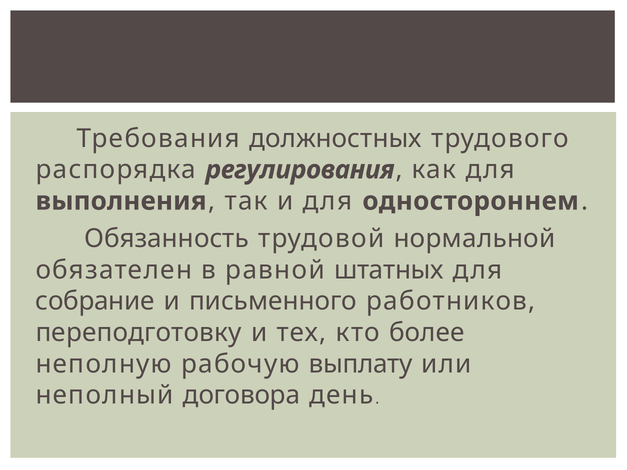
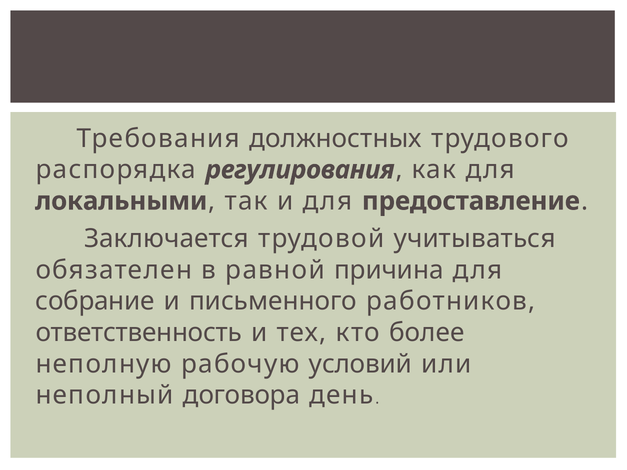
выполнения: выполнения -> локальными (121, 201)
одностороннем: одностороннем -> предоставление (471, 201)
Обязанность: Обязанность -> Заключается (166, 239)
нормальной: нормальной -> учитываться (475, 239)
штатных: штатных -> причина (389, 270)
переподготовку: переподготовку -> ответственность (139, 333)
выплату: выплату -> условий (361, 364)
